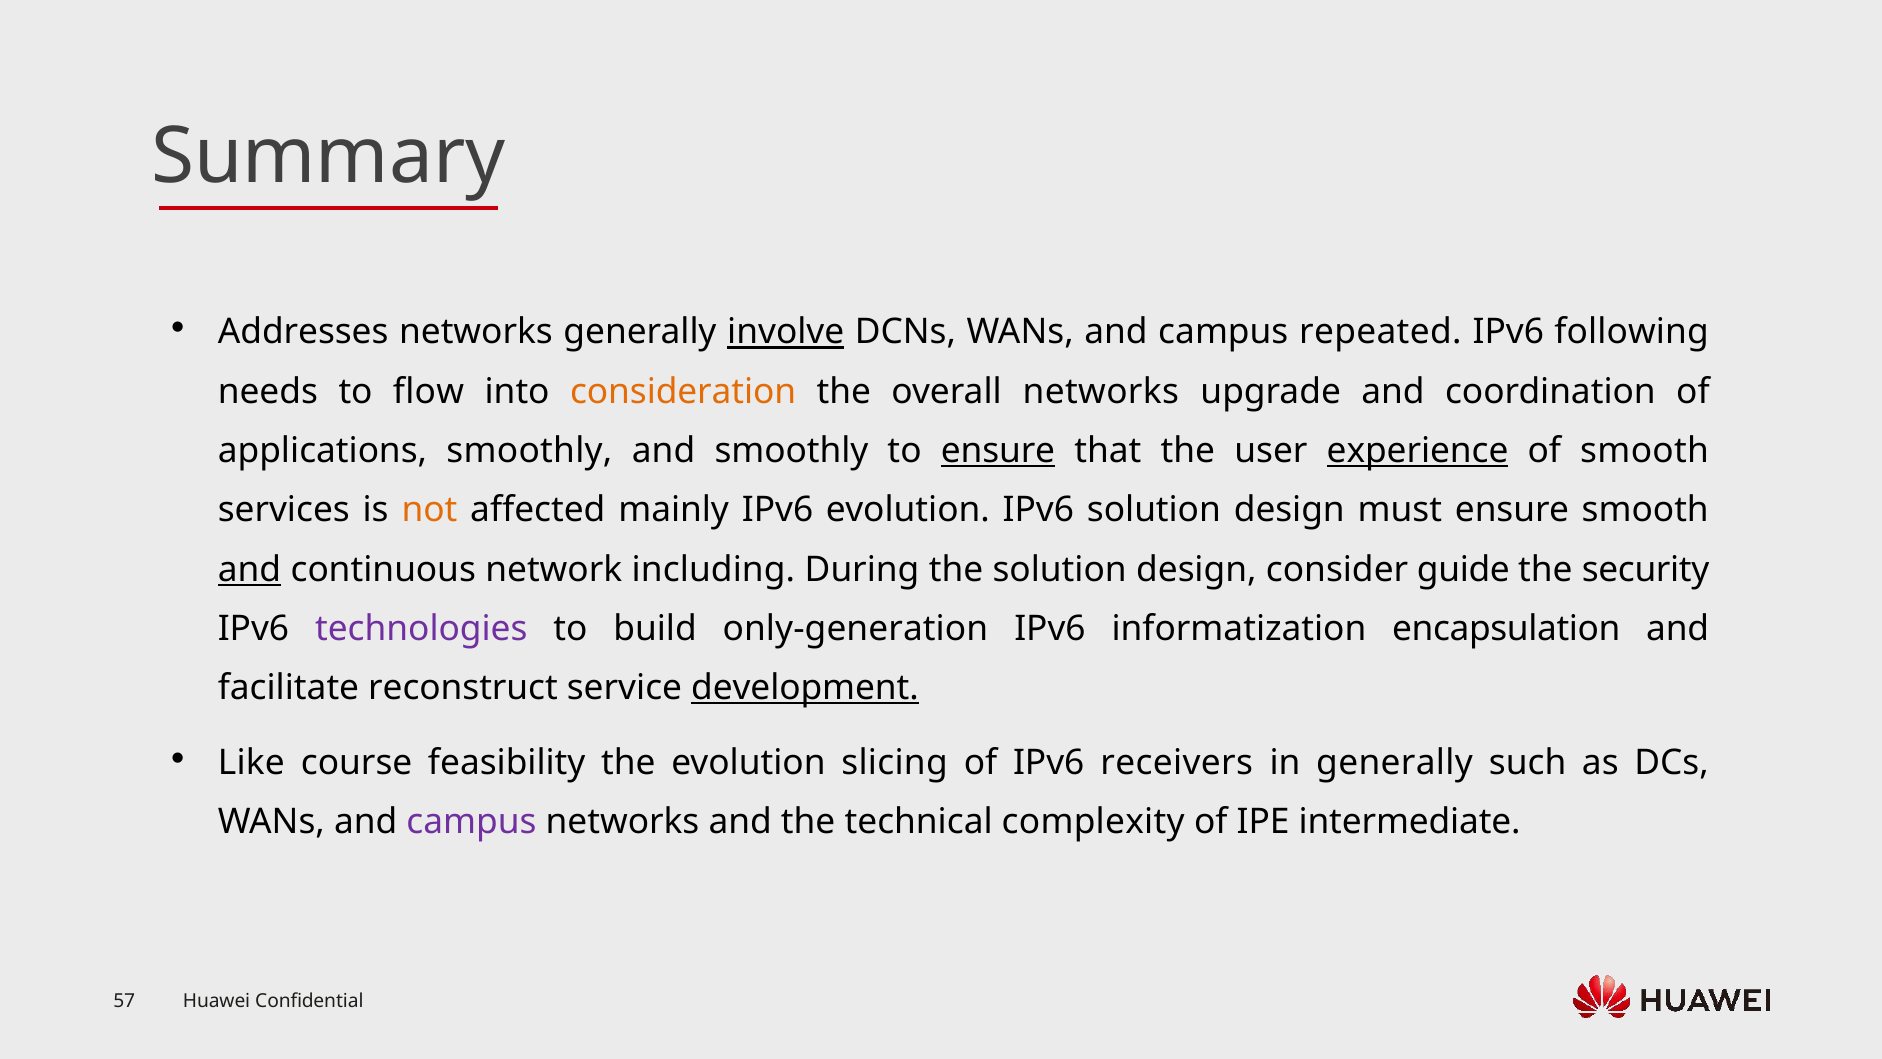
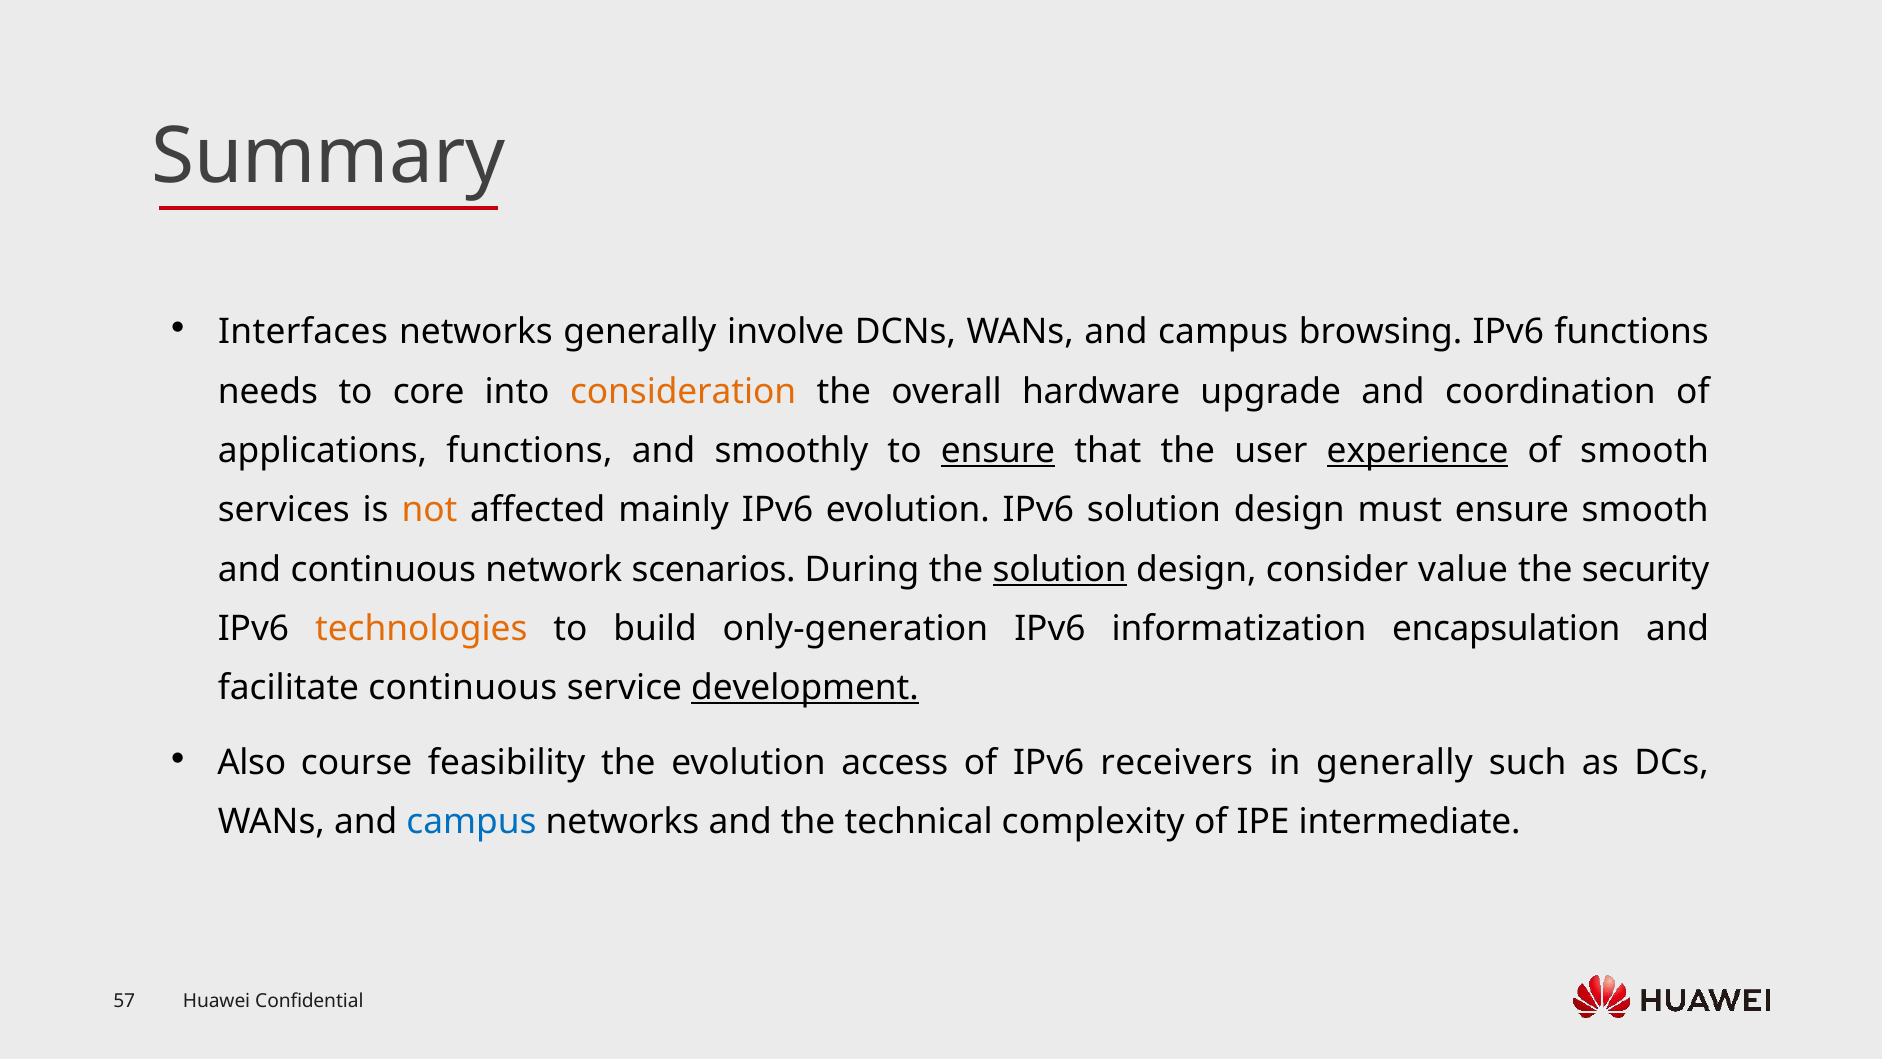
Addresses: Addresses -> Interfaces (303, 332)
involve underline: present -> none (786, 332)
repeated: repeated -> browsing (1381, 332)
IPv6 following: following -> functions (1632, 332)
flow: flow -> core (429, 391)
overall networks: networks -> hardware (1101, 391)
applications smoothly: smoothly -> functions (529, 451)
and underline: present -> none (249, 569)
including: including -> scenarios (714, 569)
solution underline: none -> present (1060, 569)
guide: guide -> value (1463, 569)
technologies colour: purple -> orange (421, 628)
facilitate reconstruct: reconstruct -> continuous (463, 688)
Like: Like -> Also (252, 762)
slicing: slicing -> access (895, 762)
campus colour: purple -> blue (471, 822)
